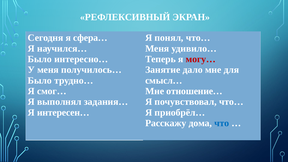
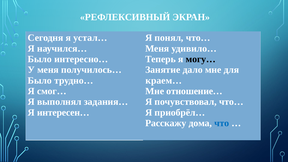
сфера…: сфера… -> устал… (90, 38)
могу… colour: red -> black (201, 59)
смысл…: смысл… -> краем… (164, 80)
